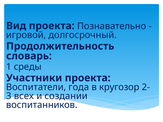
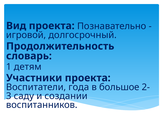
среды: среды -> детям (28, 67)
кругозор: кругозор -> большое (119, 87)
всех: всех -> саду (24, 96)
